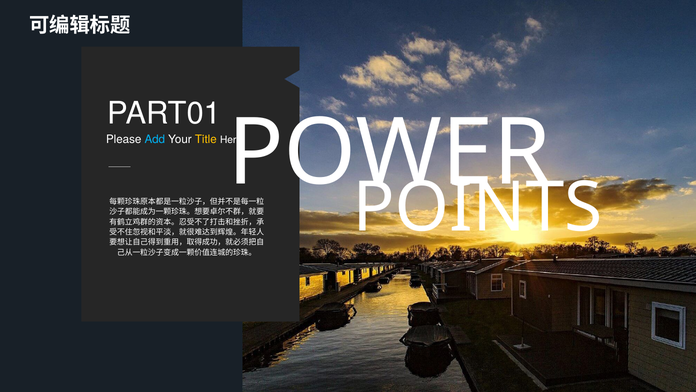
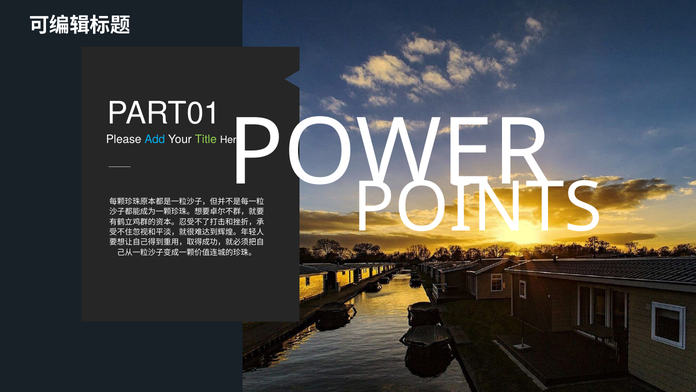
Title colour: yellow -> light green (206, 139)
